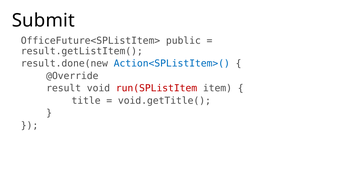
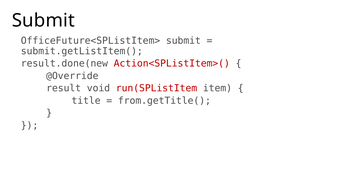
OfficeFuture<SPListItem> public: public -> submit (183, 41)
result.getListItem(: result.getListItem( -> submit.getListItem( (82, 51)
Action<SPListItem>( colour: blue -> red (172, 64)
void.getTitle(: void.getTitle( -> from.getTitle( (164, 101)
